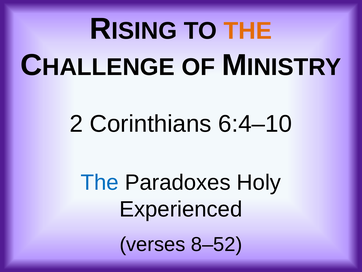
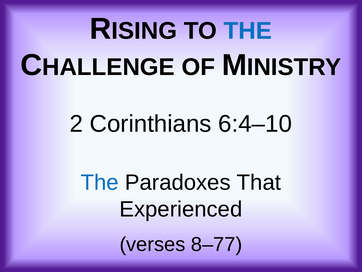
THE colour: orange -> blue (248, 31)
Holy: Holy -> That (259, 182)
8–52: 8–52 -> 8–77 (217, 244)
